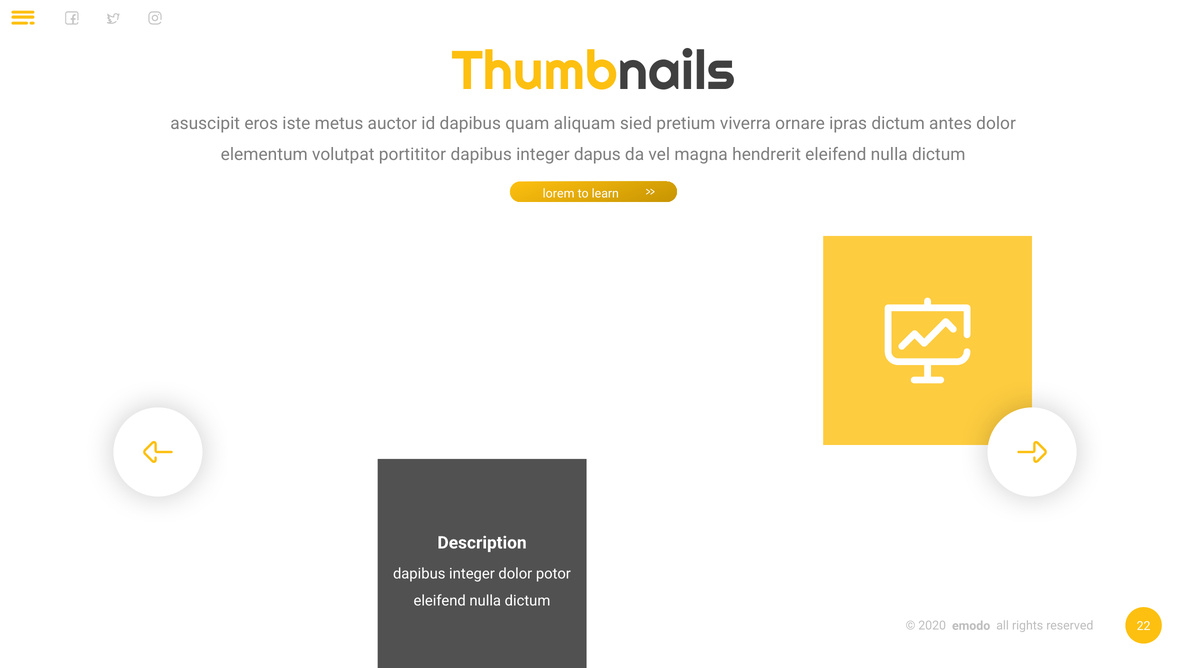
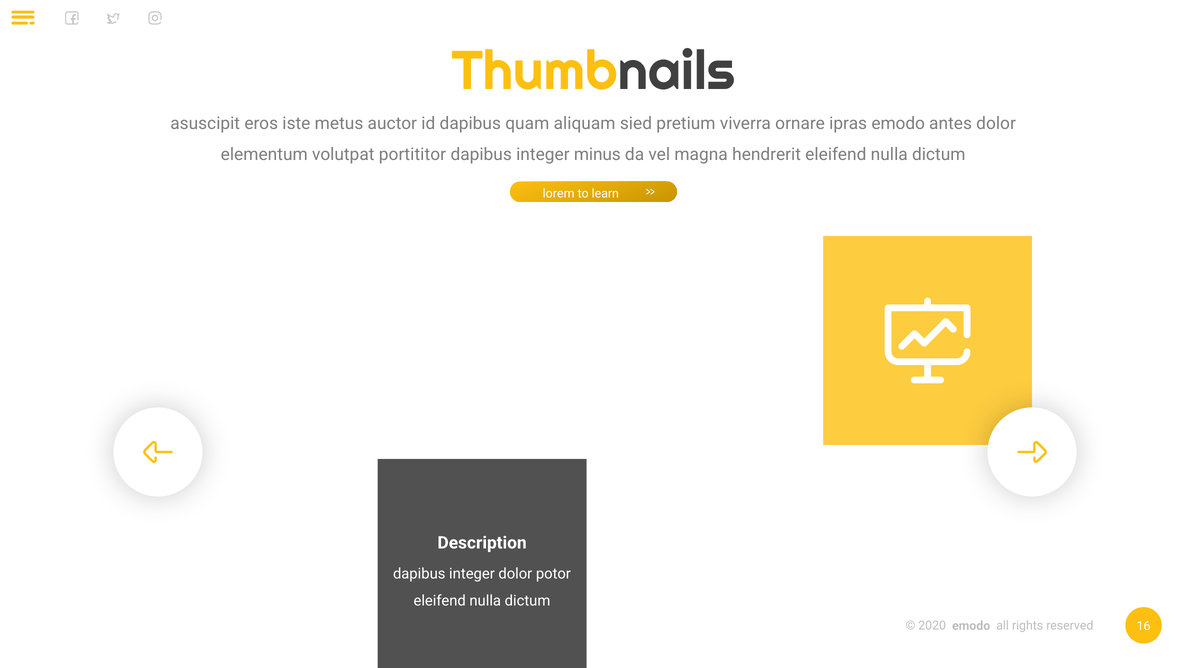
ipras dictum: dictum -> emodo (898, 123)
dapus: dapus -> minus (597, 155)
22: 22 -> 16 (1144, 626)
